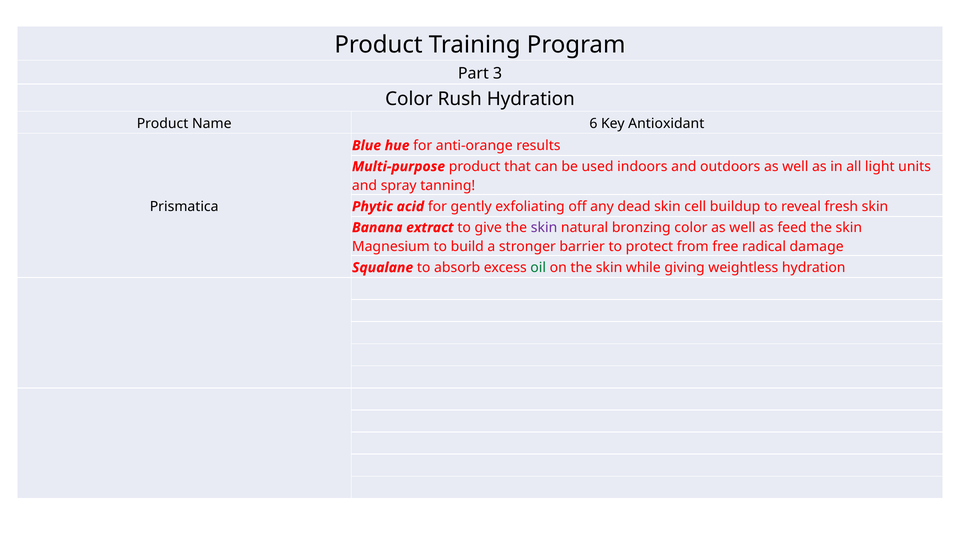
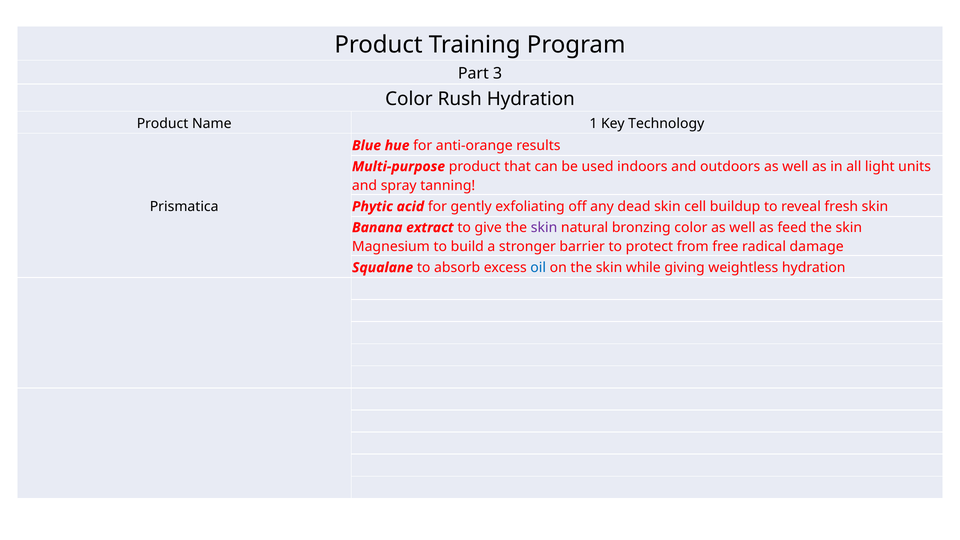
6: 6 -> 1 (593, 123)
Antioxidant: Antioxidant -> Technology (666, 123)
oil colour: green -> blue (538, 268)
